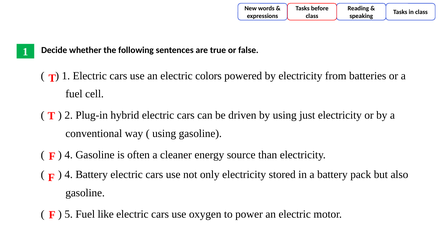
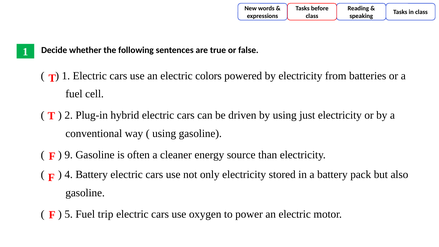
4: 4 -> 9 (69, 155)
like: like -> trip (106, 214)
